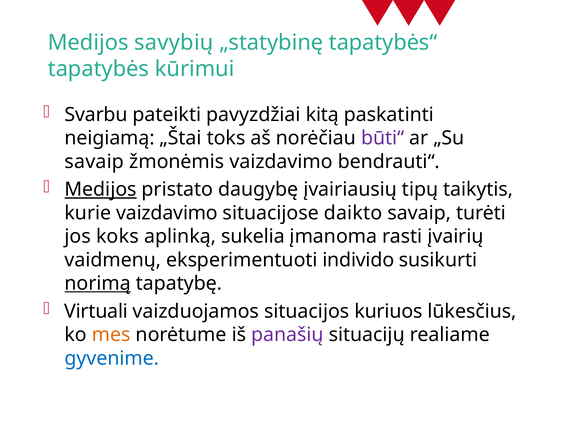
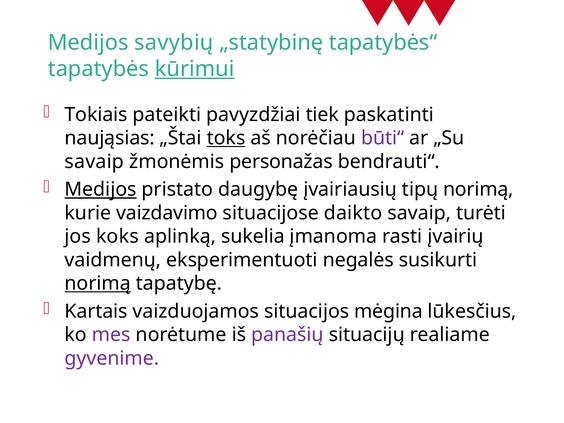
kūrimui underline: none -> present (195, 69)
Svarbu: Svarbu -> Tokiais (96, 115)
kitą: kitą -> tiek (322, 115)
neigiamą: neigiamą -> naująsias (110, 138)
toks underline: none -> present (226, 138)
žmonėmis vaizdavimo: vaizdavimo -> personažas (281, 162)
tipų taikytis: taikytis -> norimą (478, 190)
individo: individo -> negalės (358, 260)
Virtuali: Virtuali -> Kartais (96, 311)
kuriuos: kuriuos -> mėgina (388, 311)
mes colour: orange -> purple (111, 335)
gyvenime colour: blue -> purple (112, 358)
